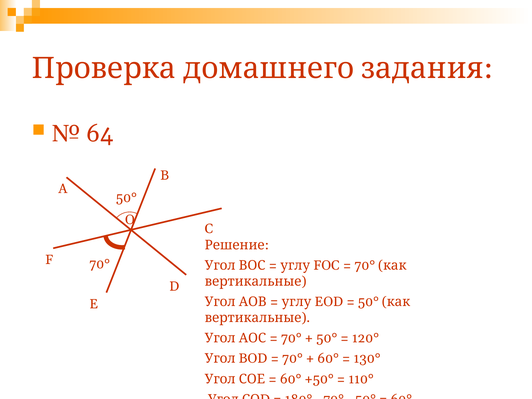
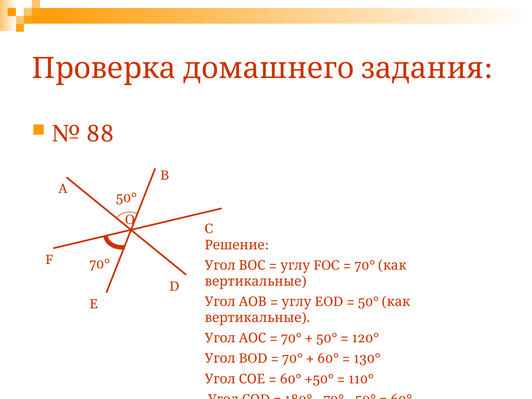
64: 64 -> 88 (100, 134)
